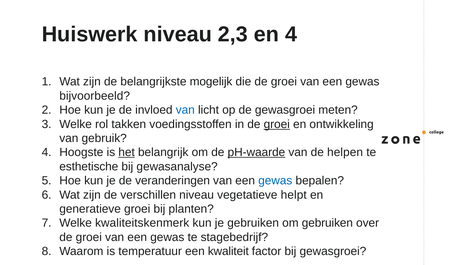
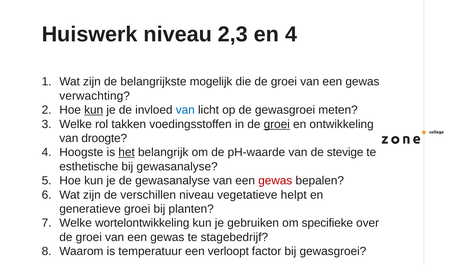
bijvoorbeeld: bijvoorbeeld -> verwachting (95, 96)
kun underline: none -> present (94, 110)
gebruik: gebruik -> droogte (104, 138)
pH-waarde underline: present -> none (256, 152)
helpen: helpen -> stevige (345, 152)
de veranderingen: veranderingen -> gewasanalyse (173, 181)
gewas colour: blue -> red (275, 181)
kwaliteitskenmerk: kwaliteitskenmerk -> wortelontwikkeling (142, 223)
om gebruiken: gebruiken -> specifieke (327, 223)
kwaliteit: kwaliteit -> verloopt (228, 251)
